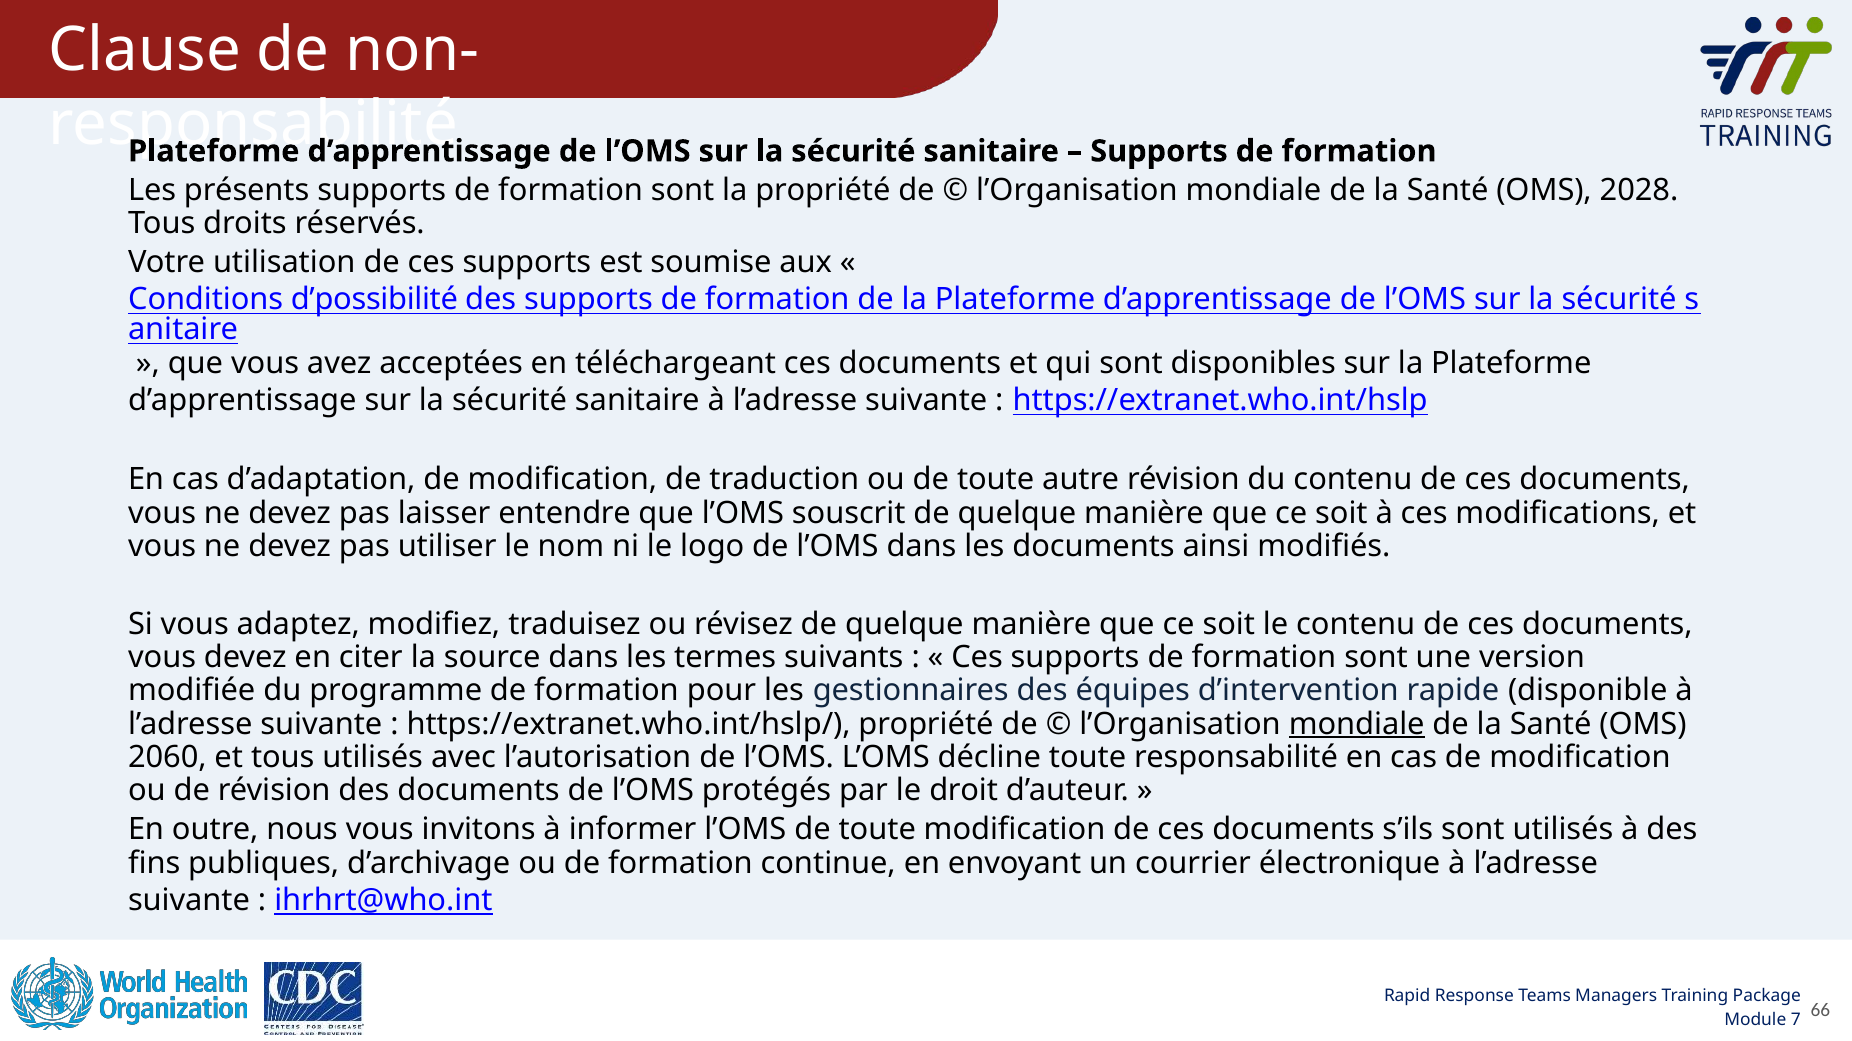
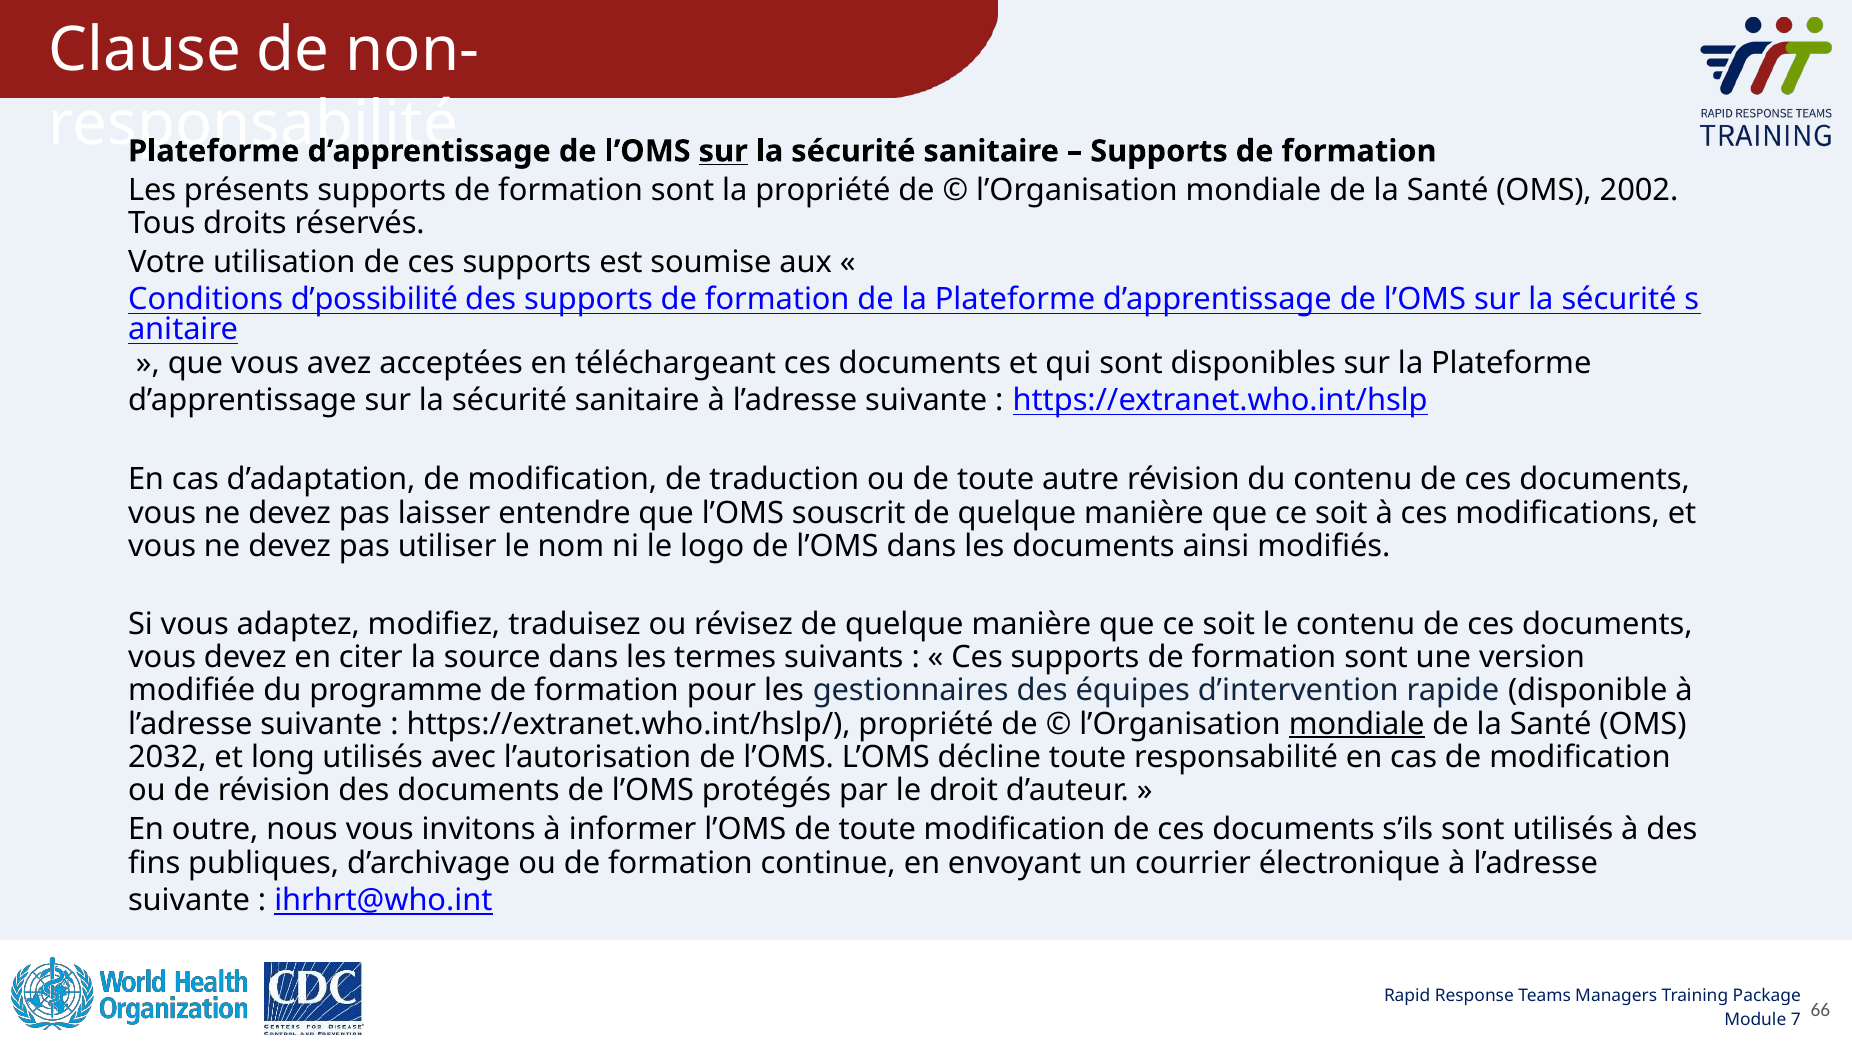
sur underline: none -> present (723, 151)
2028: 2028 -> 2002 (1639, 190)
2060: 2060 -> 2032 (167, 758)
et tous: tous -> long (283, 758)
